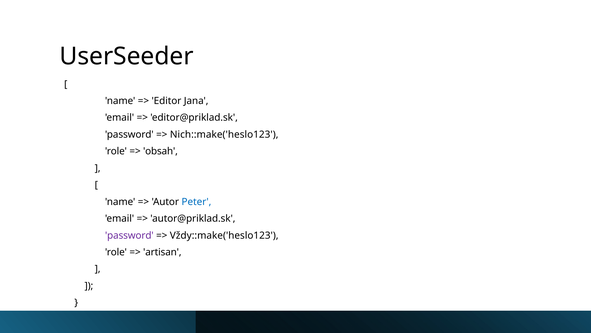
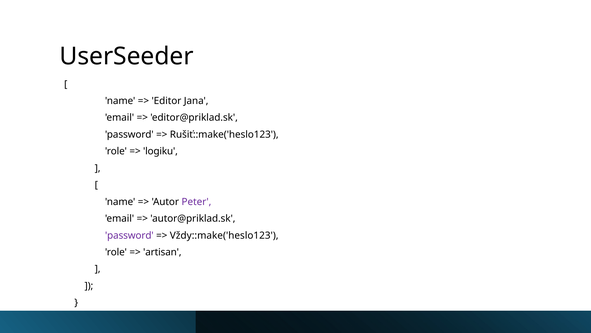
Nich::make('heslo123: Nich::make('heslo123 -> Rušiť::make('heslo123 (224, 134)
obsah: obsah -> logiku (160, 151)
Peter colour: blue -> purple (196, 201)
